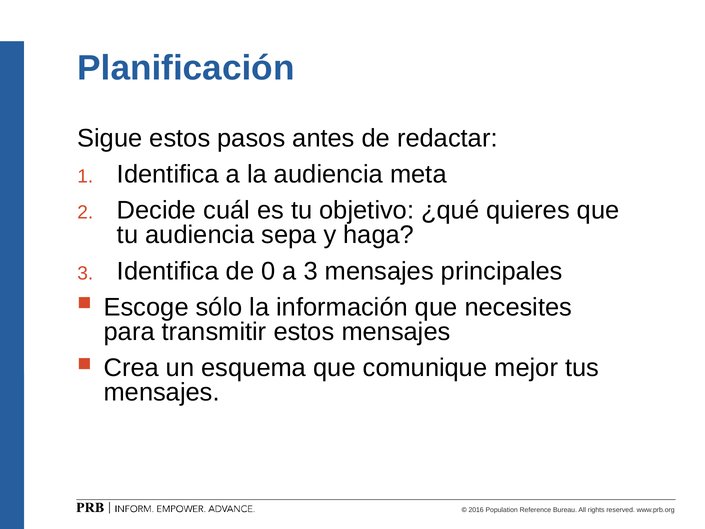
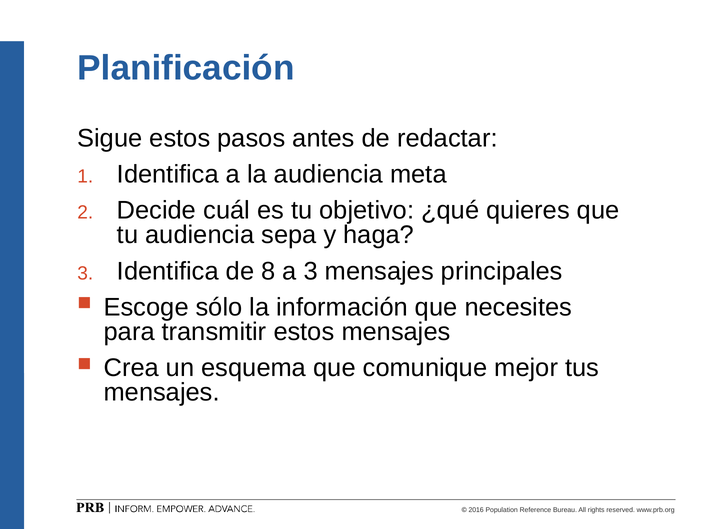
0: 0 -> 8 (268, 271)
